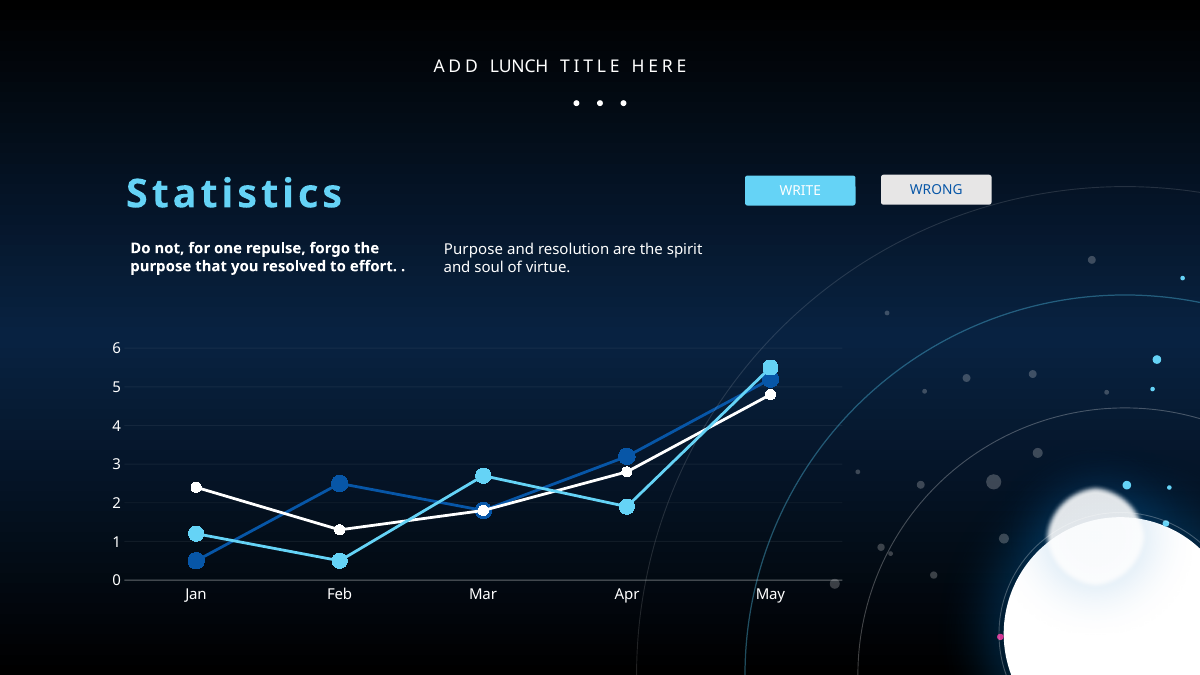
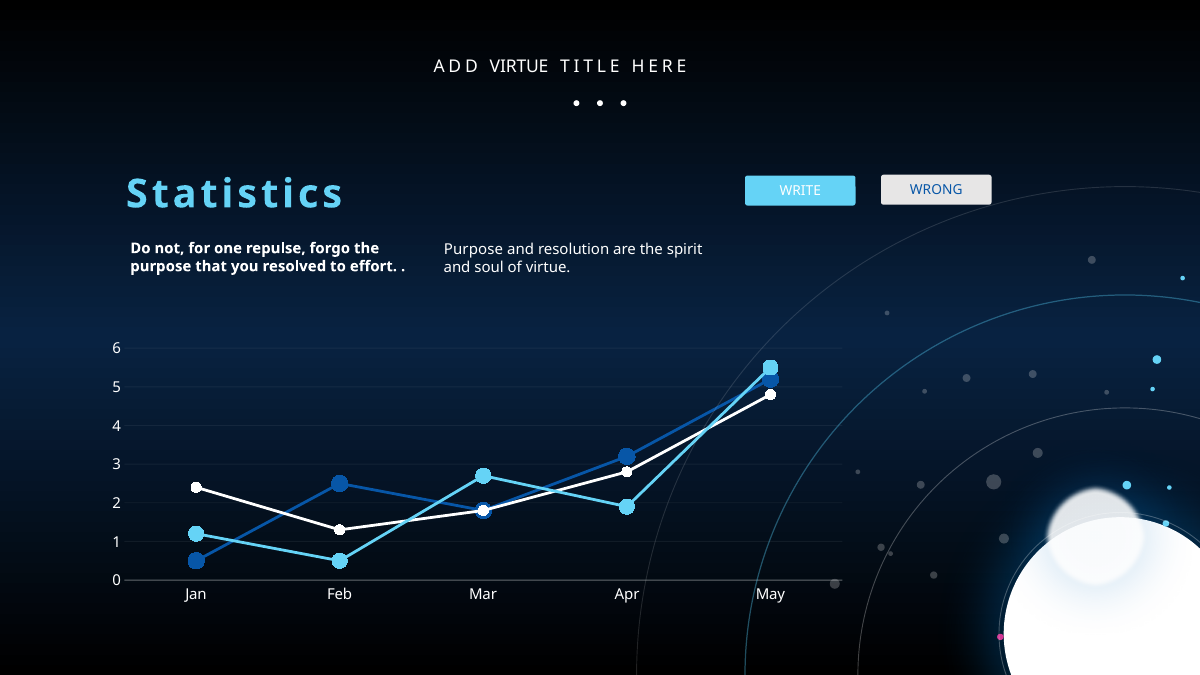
ADD LUNCH: LUNCH -> VIRTUE (519, 67)
